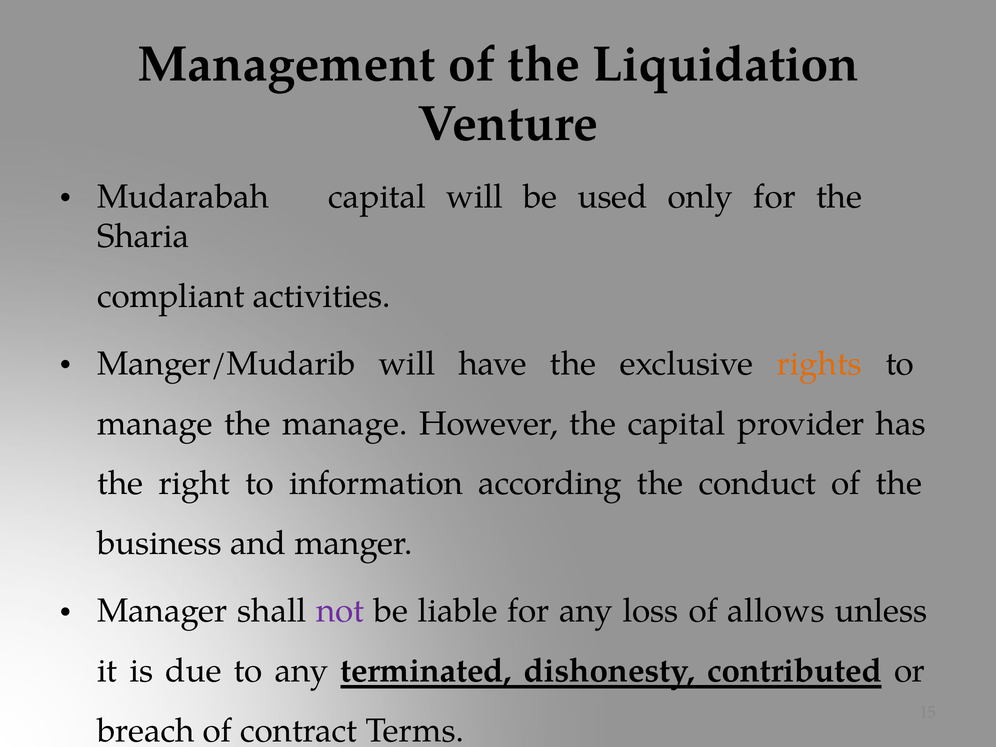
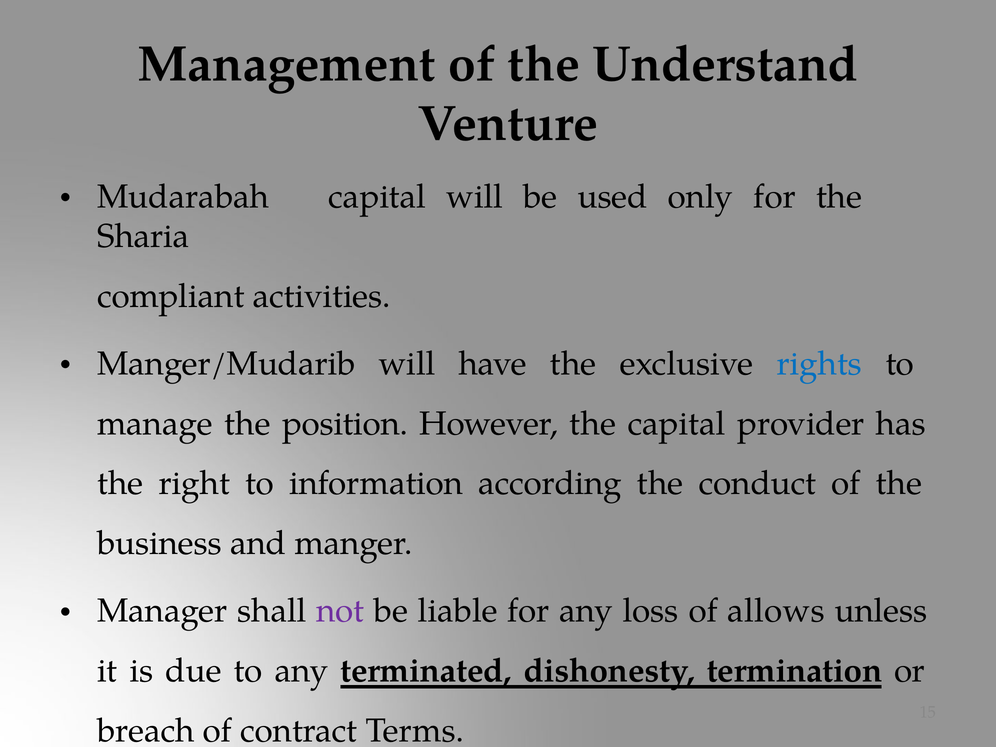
Liquidation: Liquidation -> Understand (725, 64)
rights colour: orange -> blue (819, 364)
the manage: manage -> position (345, 424)
contributed: contributed -> termination (795, 671)
